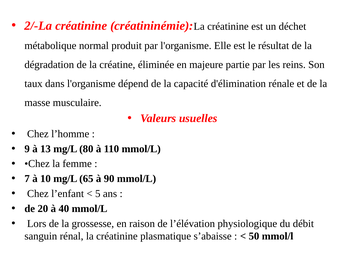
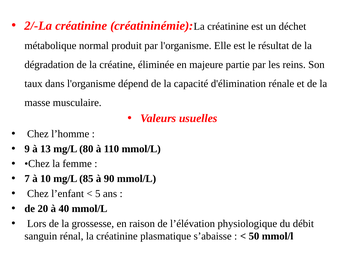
65: 65 -> 85 (86, 179)
